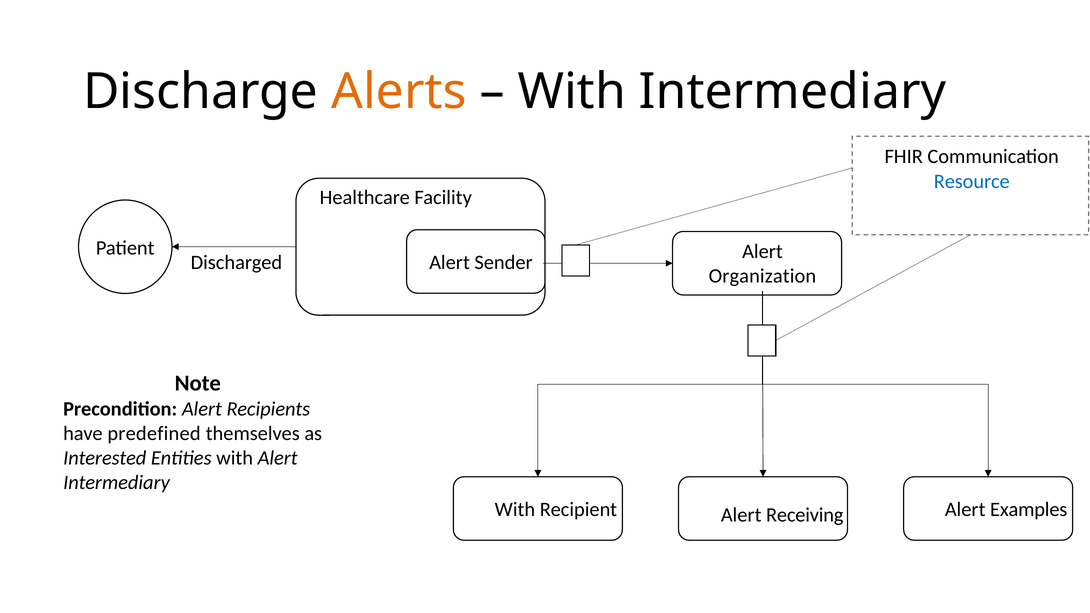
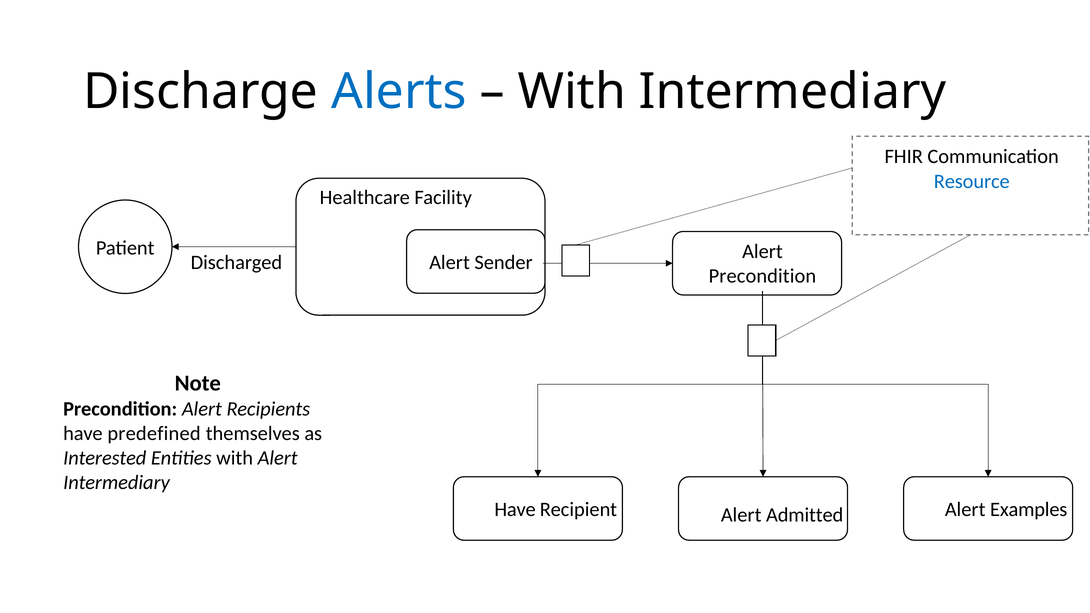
Alerts colour: orange -> blue (399, 92)
Organization: Organization -> Precondition (762, 276)
With: With -> Have (515, 510)
Receiving: Receiving -> Admitted (805, 515)
